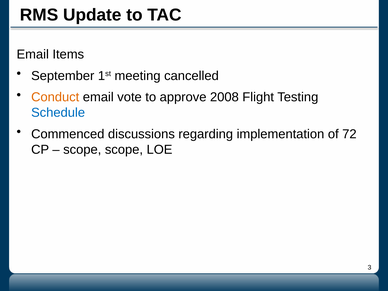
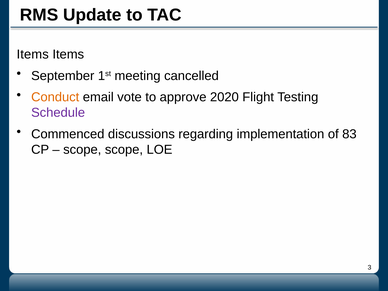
Email: Email -> Items (33, 54)
2008: 2008 -> 2020 (224, 97)
Schedule colour: blue -> purple (58, 113)
72: 72 -> 83 (349, 134)
